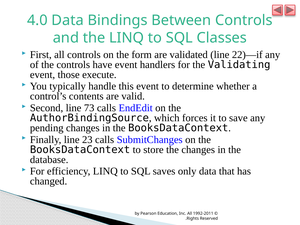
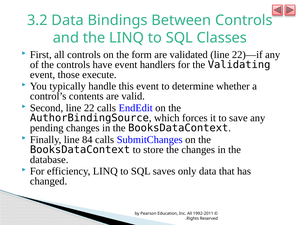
4.0: 4.0 -> 3.2 (37, 20)
73: 73 -> 22 (89, 108)
23: 23 -> 84 (87, 140)
